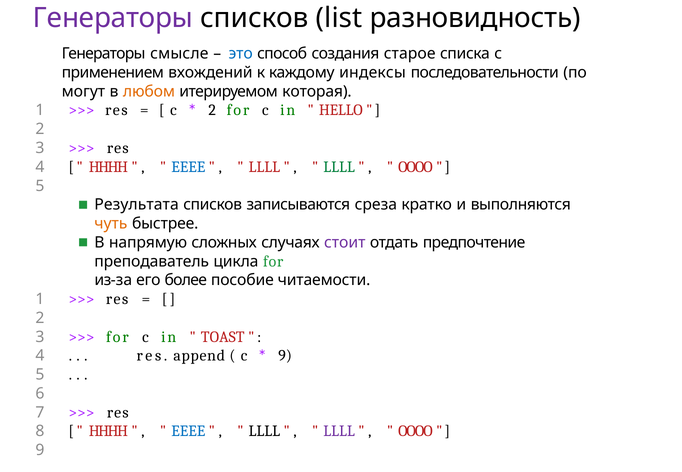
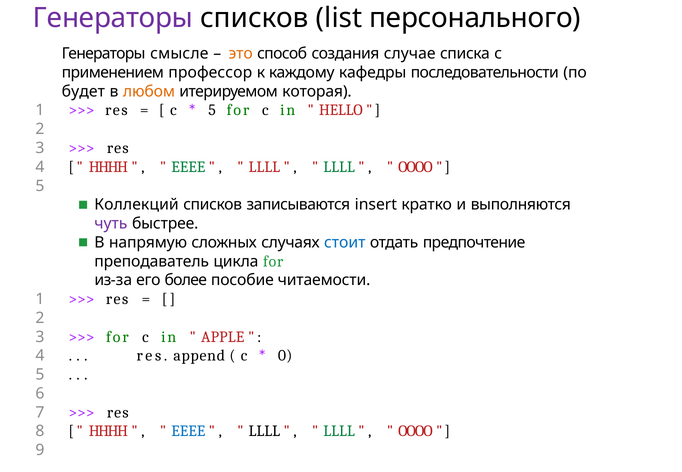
разновидность: разновидность -> персонального (475, 18)
это colour: blue -> orange (241, 54)
старое: старое -> случае (410, 54)
вхождений: вхождений -> профессор (210, 73)
индексы: индексы -> кафедры (373, 73)
могут: могут -> будет (83, 91)
2: 2 -> 5 (212, 110)
EEEE colour: blue -> green (188, 167)
Результата: Результата -> Коллекций (137, 205)
среза: среза -> insert (376, 205)
чуть colour: orange -> purple (111, 224)
стоит colour: purple -> blue (345, 243)
TOAST: TOAST -> APPLE (223, 337)
9: 9 -> 0 (285, 356)
LLLL colour: purple -> green (339, 431)
